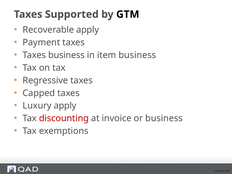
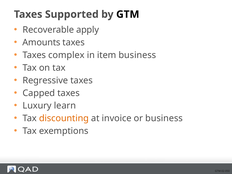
Payment: Payment -> Amounts (41, 42)
Taxes business: business -> complex (66, 55)
Luxury apply: apply -> learn (65, 106)
discounting colour: red -> orange (64, 118)
